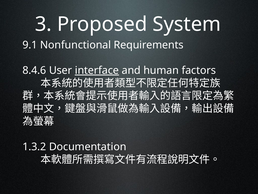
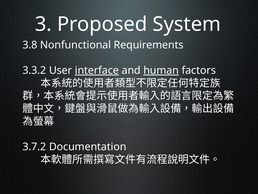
9.1: 9.1 -> 3.8 (30, 45)
8.4.6: 8.4.6 -> 3.3.2 (34, 70)
human underline: none -> present (161, 70)
1.3.2: 1.3.2 -> 3.7.2 (34, 146)
